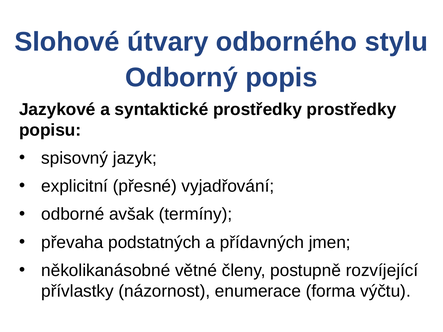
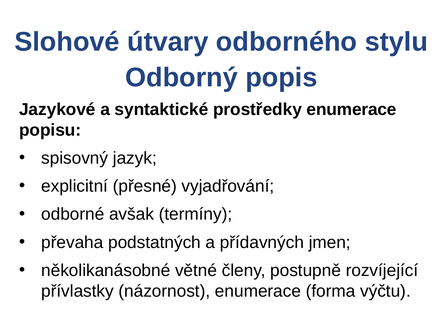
prostředky prostředky: prostředky -> enumerace (352, 110)
